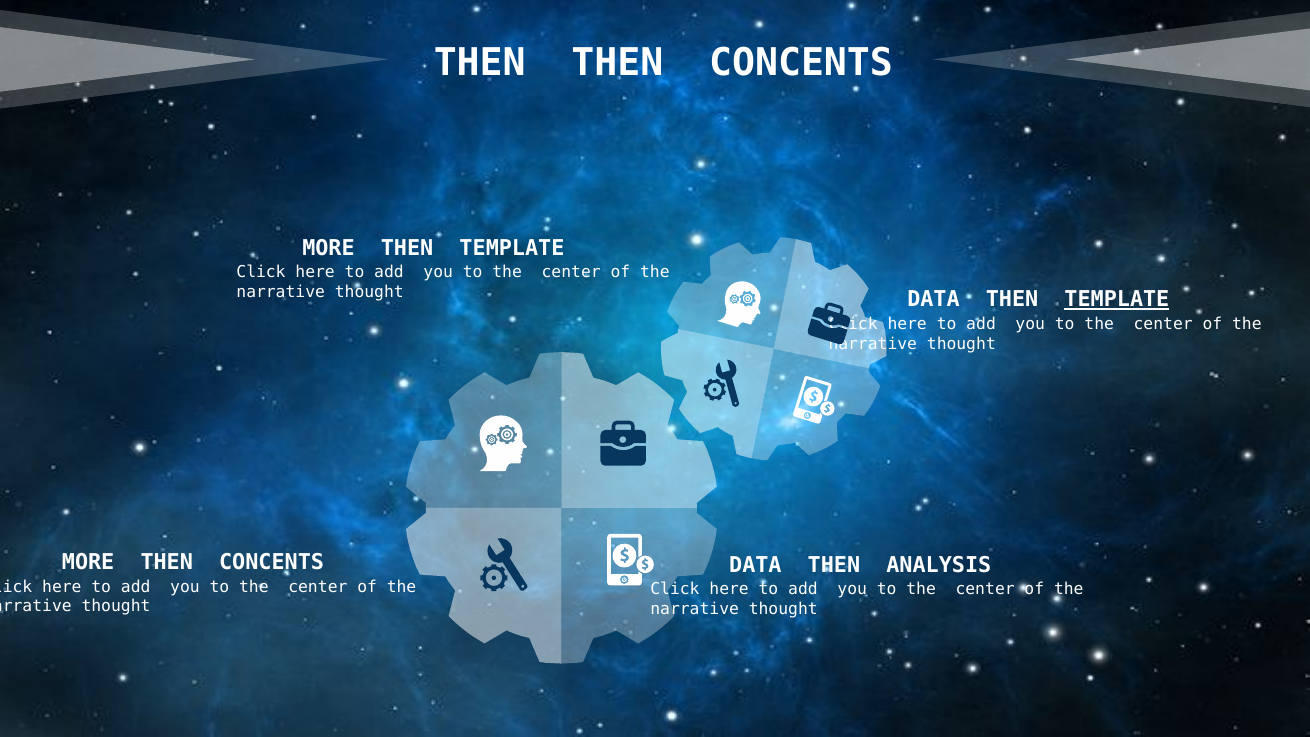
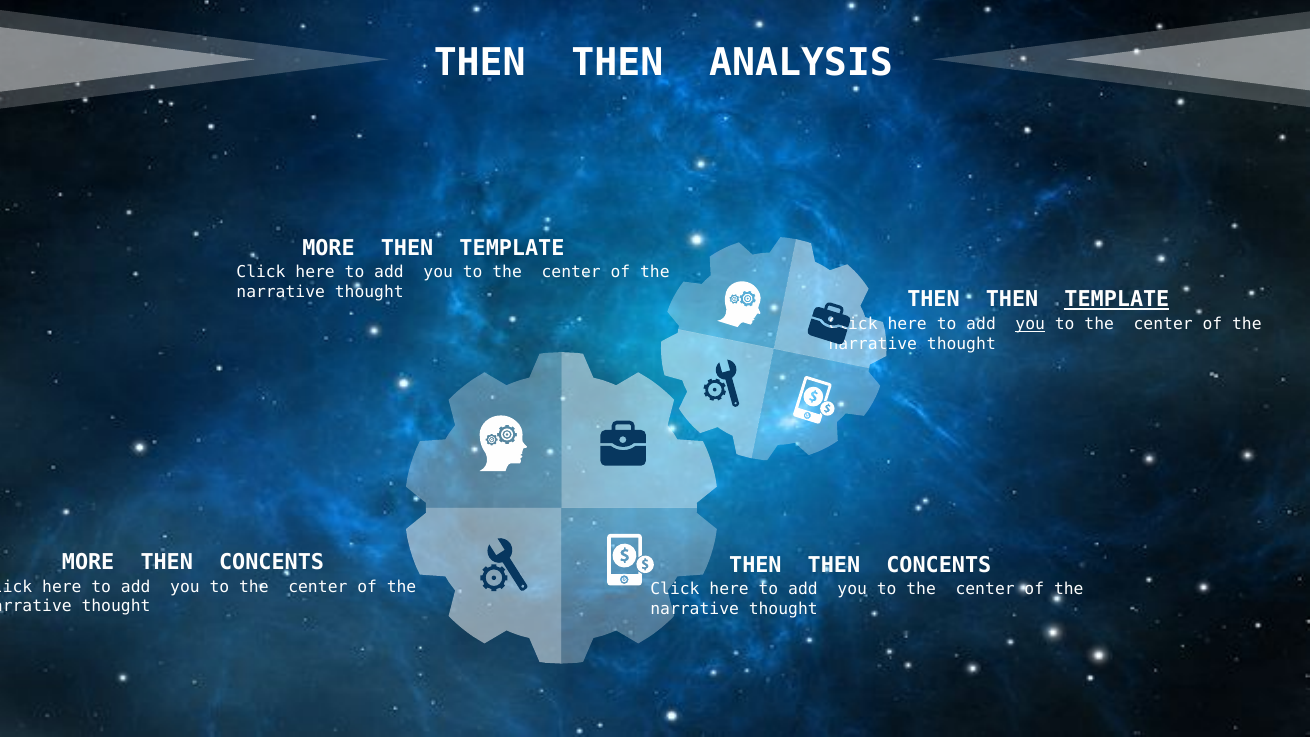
CONCENTS: CONCENTS -> ANALYSIS (801, 63)
DATA: DATA -> THEN (933, 300)
you underline: none -> present (1030, 324)
DATA: DATA -> THEN (755, 565)
ANALYSIS: ANALYSIS -> CONCENTS (939, 565)
